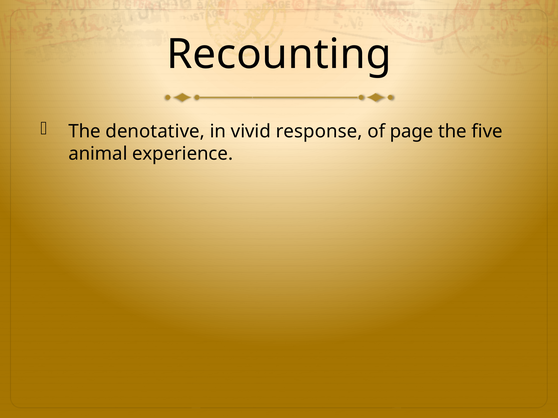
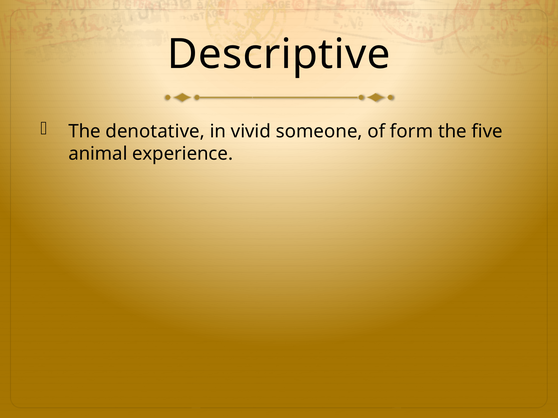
Recounting: Recounting -> Descriptive (279, 55)
response: response -> someone (319, 132)
page: page -> form (412, 132)
